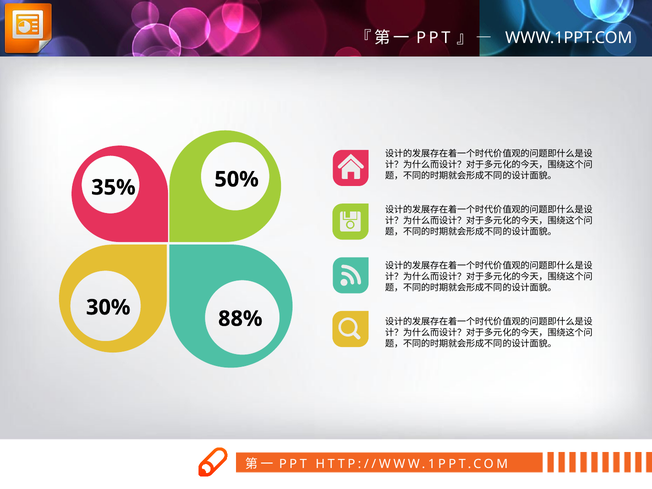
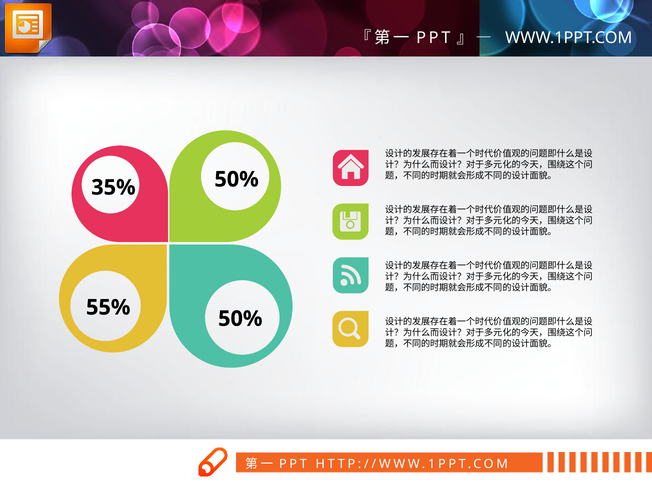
30%: 30% -> 55% (108, 307)
88%: 88% -> 50% (240, 319)
